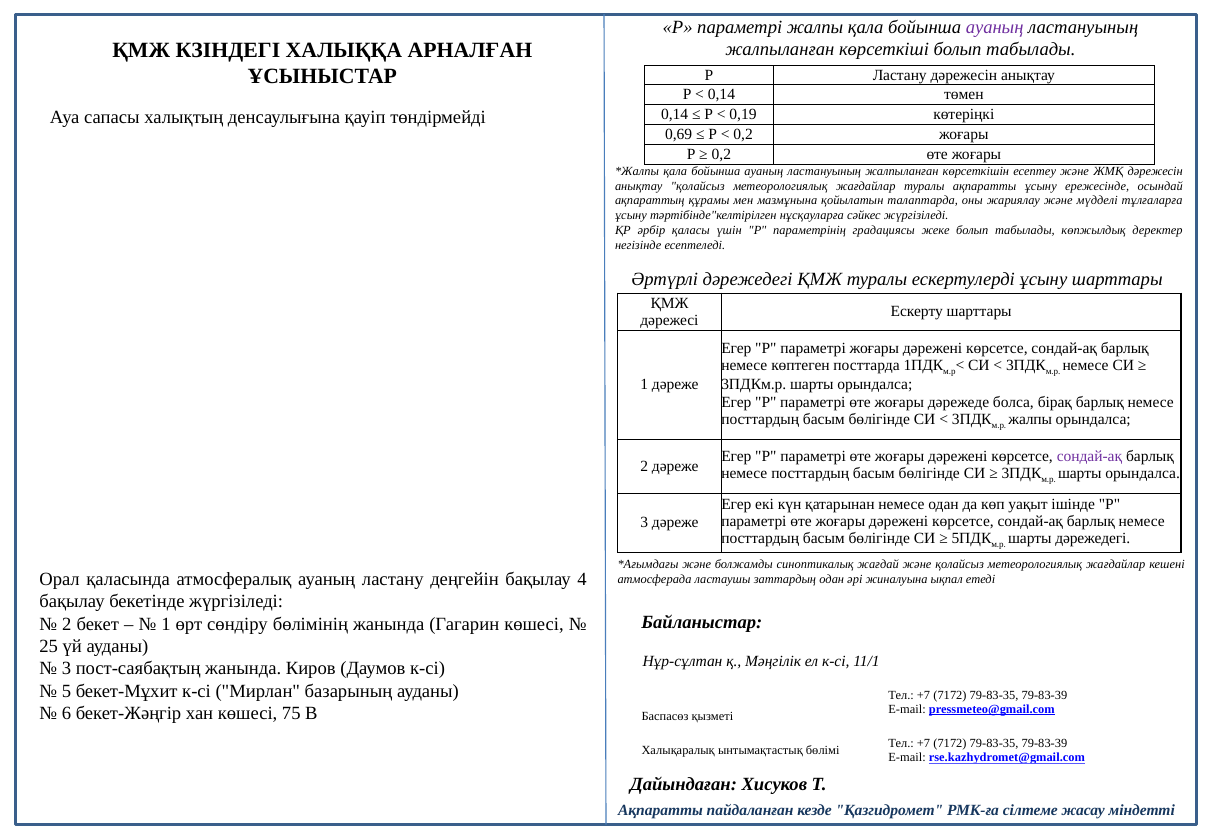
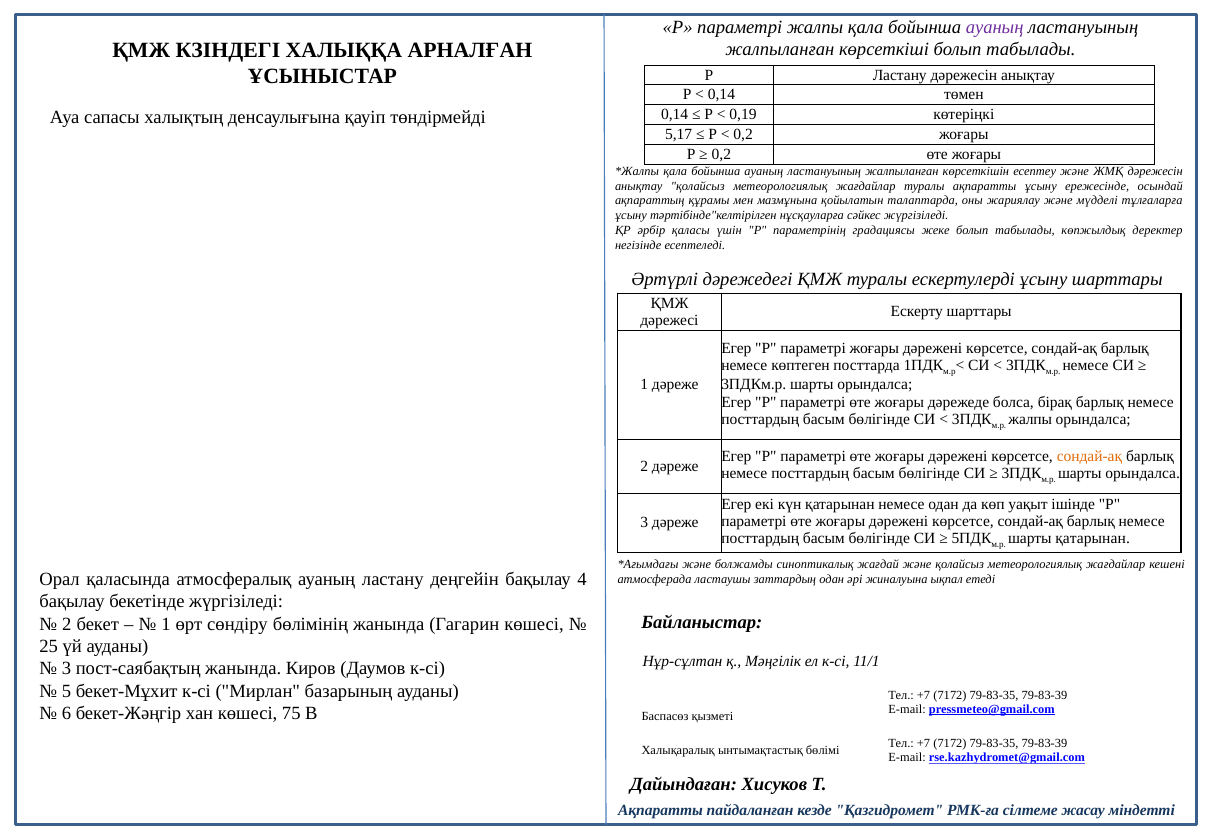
0,69: 0,69 -> 5,17 (679, 134)
сондай-ақ colour: purple -> orange (1089, 456)
шарты дәрежедегі: дәрежедегі -> қатарынан (1093, 539)
